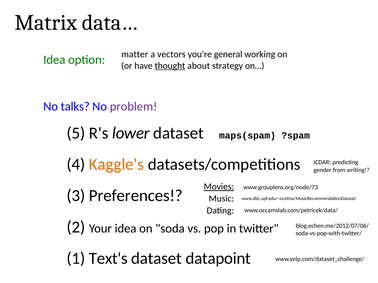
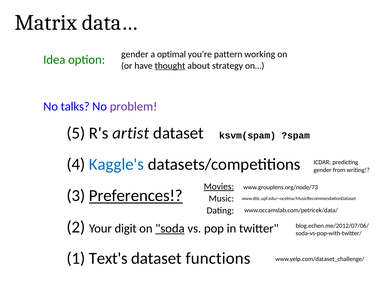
option matter: matter -> gender (135, 54)
vectors: vectors -> optimal (171, 54)
general: general -> pattern (228, 54)
lower: lower -> artist (131, 133)
maps(spam: maps(spam -> ksvm(spam (247, 136)
Kaggle's colour: orange -> blue (116, 165)
Preferences underline: none -> present (136, 196)
Your idea: idea -> digit (126, 229)
soda underline: none -> present (170, 229)
datapoint: datapoint -> functions (218, 259)
